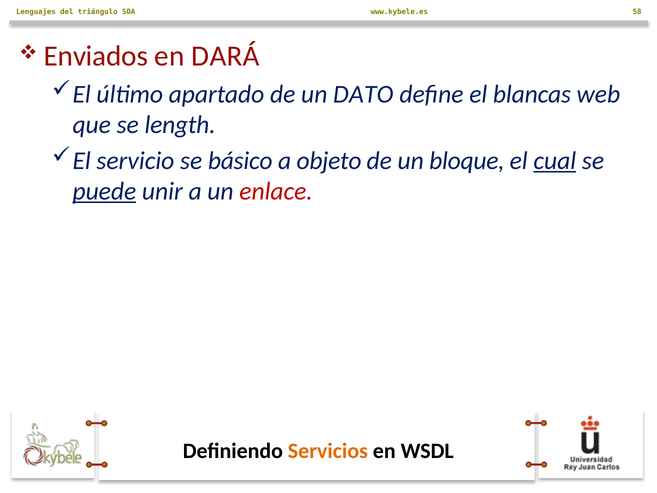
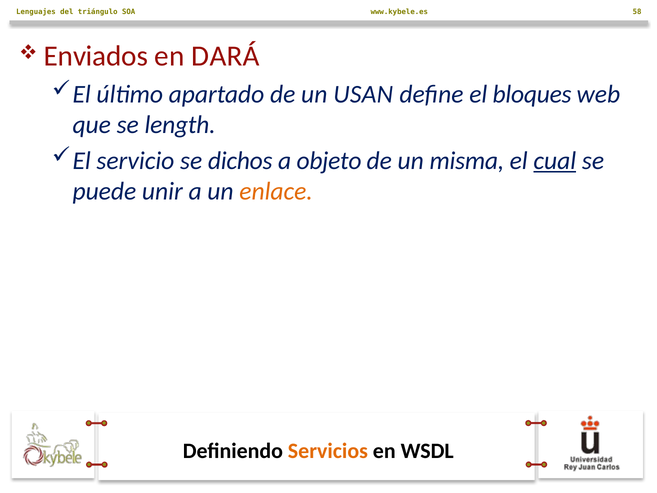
DATO: DATO -> USAN (363, 94)
blancas: blancas -> bloques (532, 94)
básico: básico -> dichos (240, 160)
bloque: bloque -> misma (467, 160)
puede underline: present -> none (104, 191)
enlace colour: red -> orange (276, 191)
